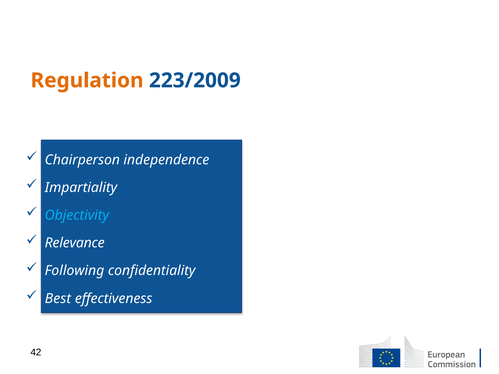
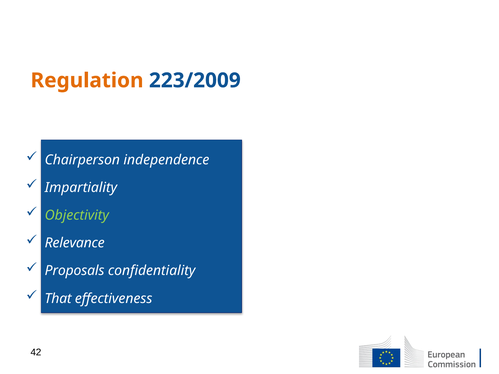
Objectivity colour: light blue -> light green (77, 215)
Following: Following -> Proposals (75, 271)
Best: Best -> That (58, 299)
